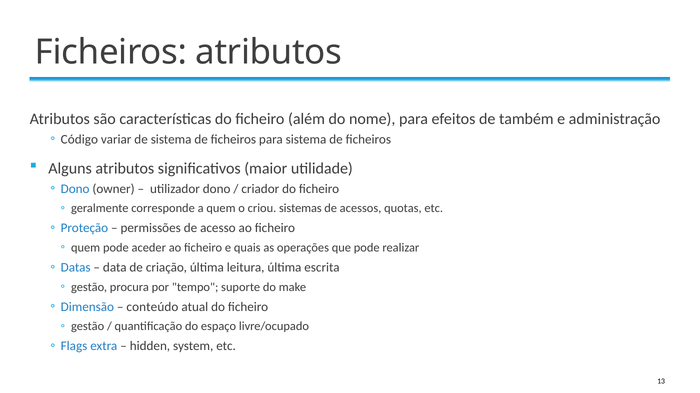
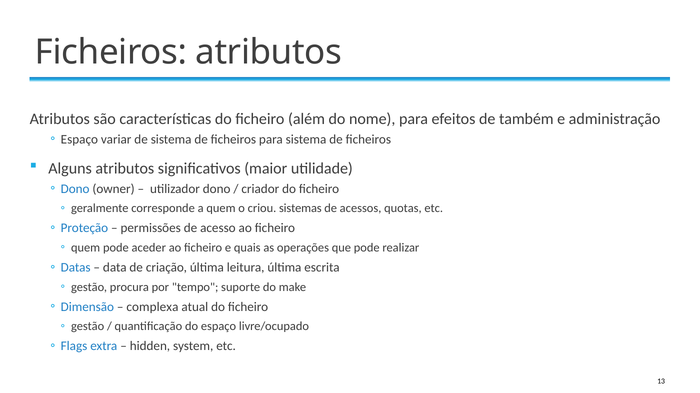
Código: Código -> Espaço (79, 140)
conteúdo: conteúdo -> complexa (152, 307)
